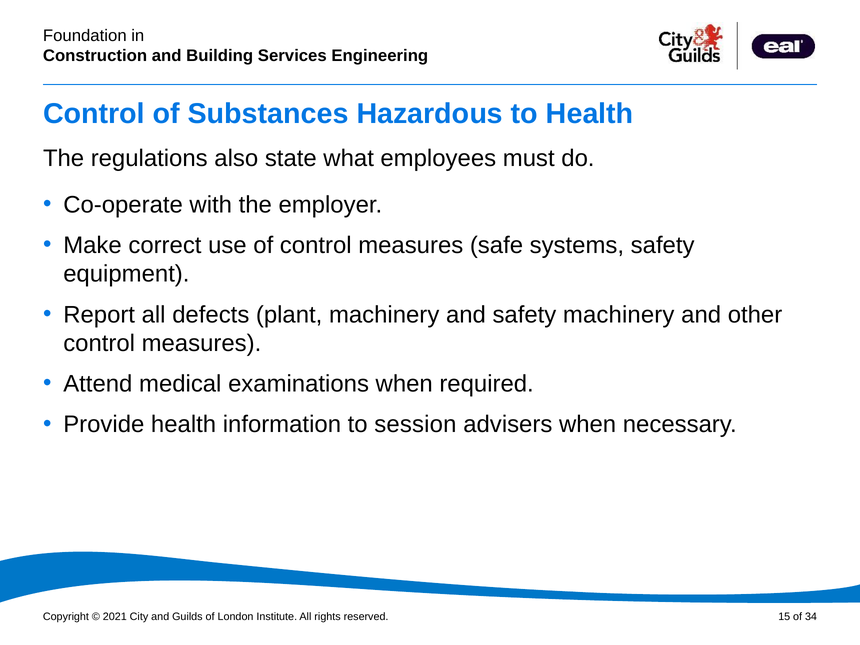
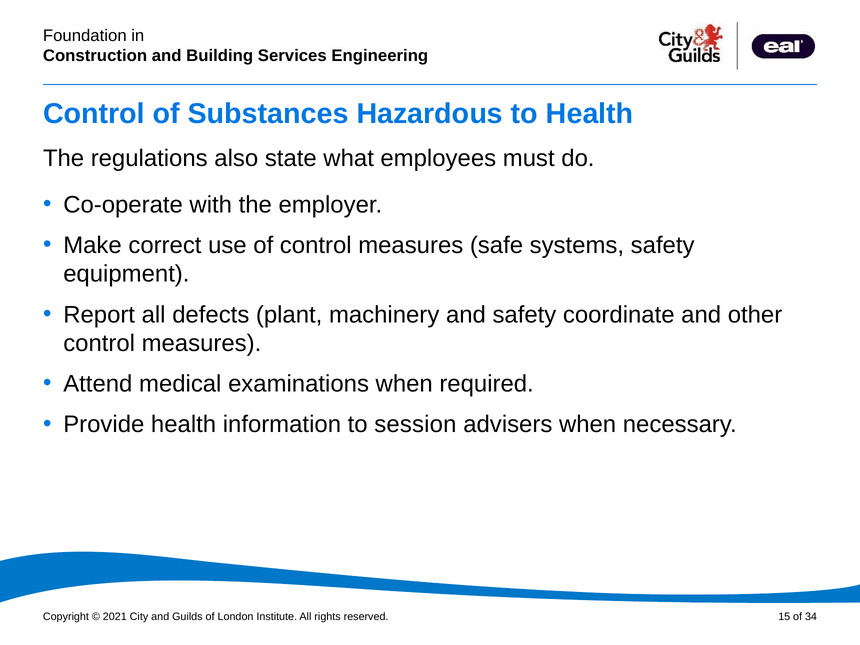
safety machinery: machinery -> coordinate (619, 315)
